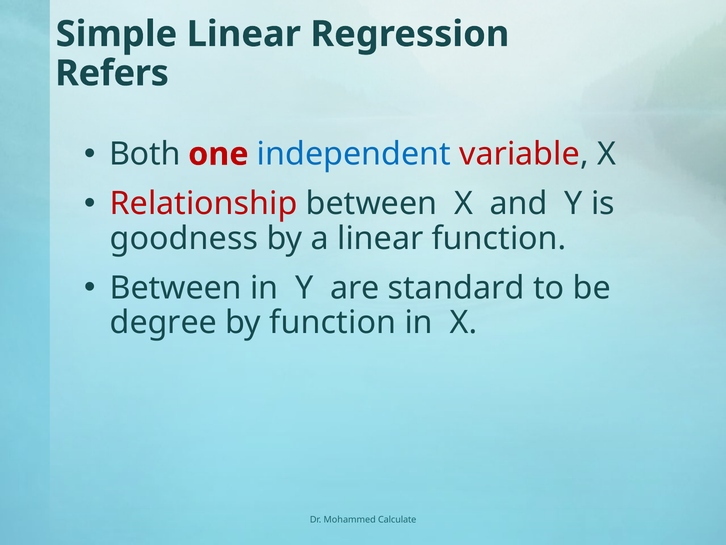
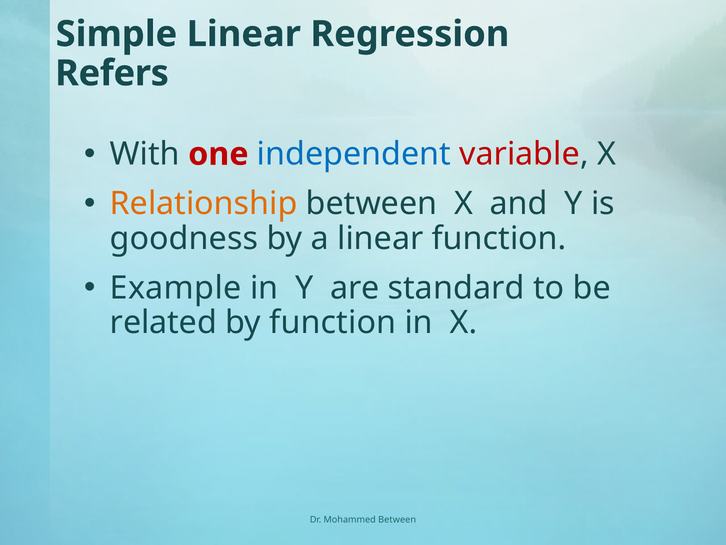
Both: Both -> With (145, 154)
Relationship colour: red -> orange (204, 203)
Between: Between -> Example (176, 288)
degree: degree -> related (163, 323)
Mohammed Calculate: Calculate -> Between (397, 519)
